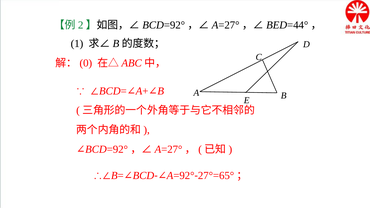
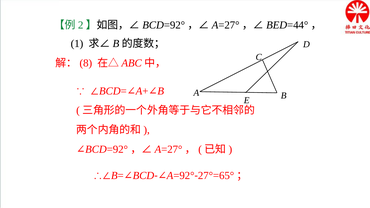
0: 0 -> 8 (86, 63)
